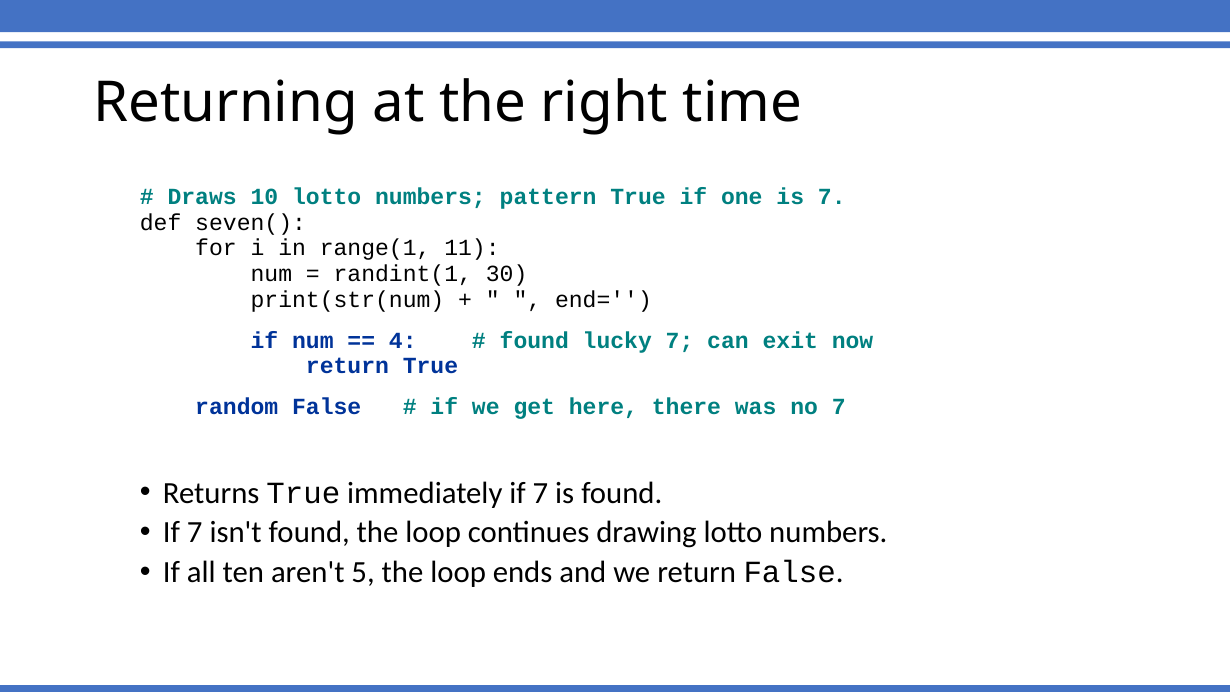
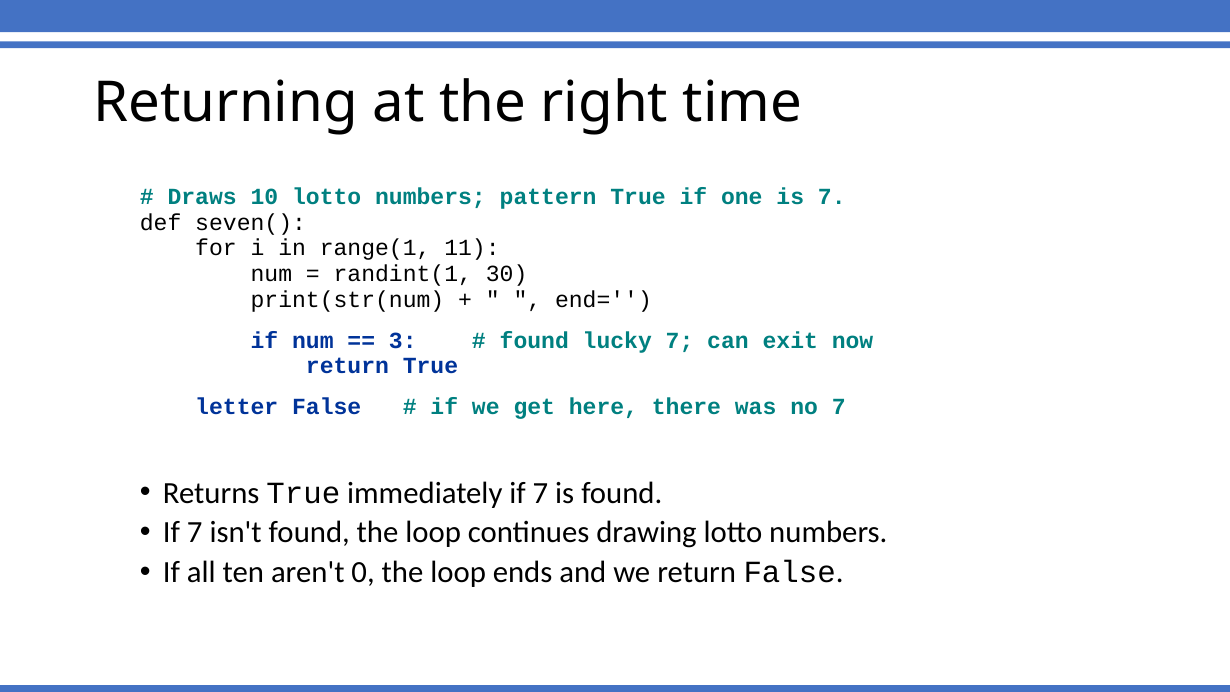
4: 4 -> 3 (403, 341)
random: random -> letter (237, 407)
5: 5 -> 0 (363, 572)
